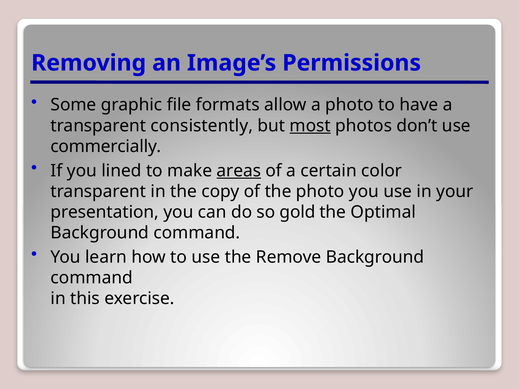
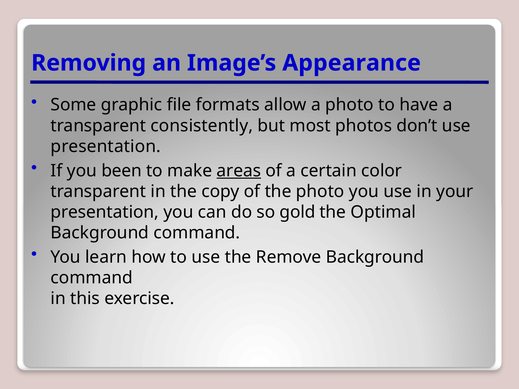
Permissions: Permissions -> Appearance (352, 63)
most underline: present -> none (310, 126)
commercially: commercially -> presentation (106, 147)
lined: lined -> been (122, 171)
